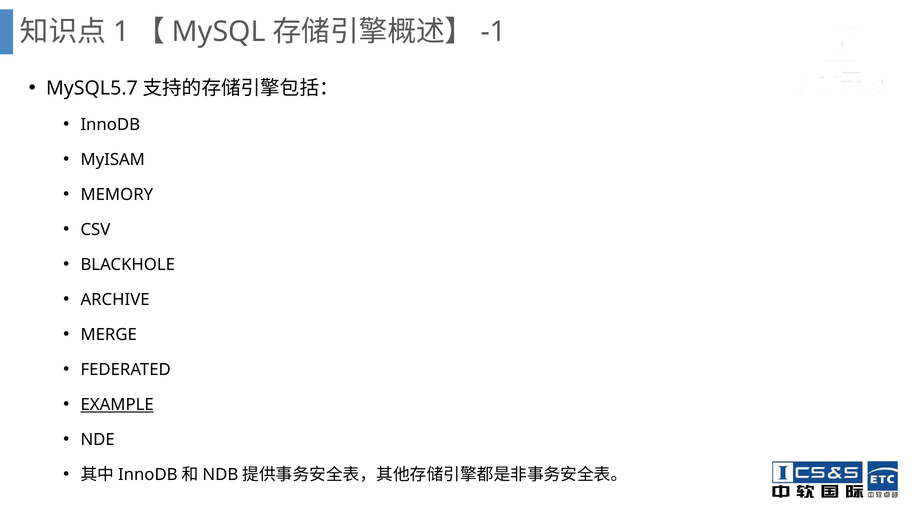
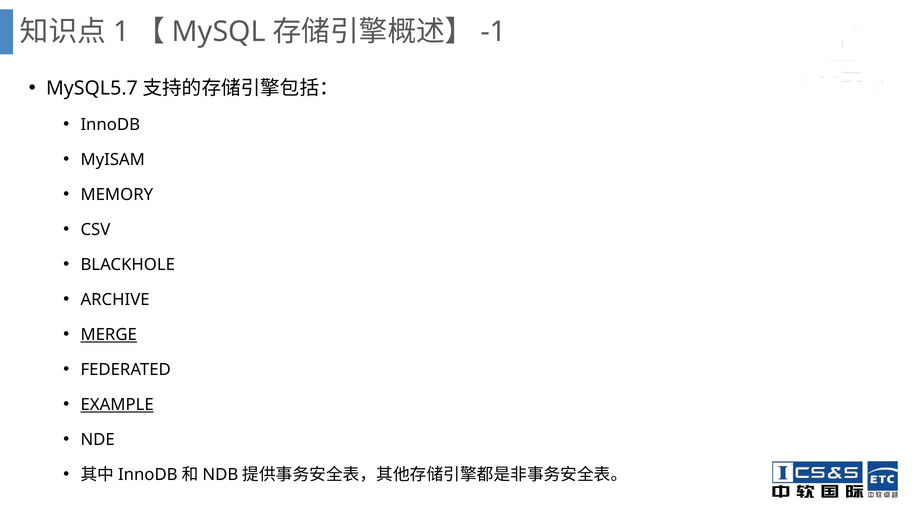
MERGE underline: none -> present (109, 335)
